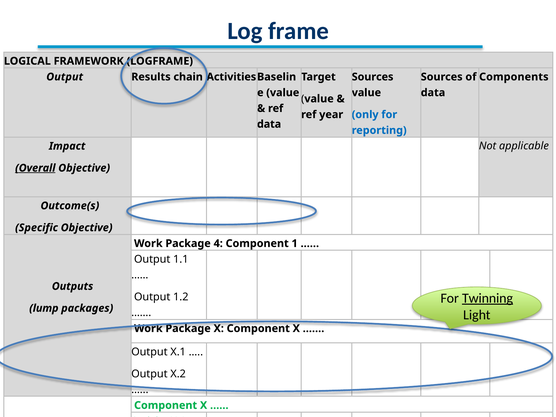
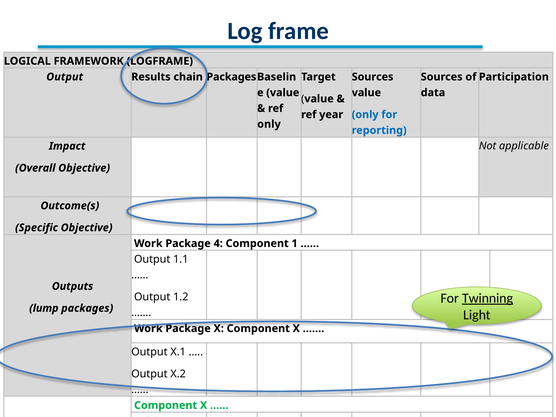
Activities: Activities -> Packages (231, 77)
Components: Components -> Participation (514, 77)
data: data -> only (269, 124)
Overall underline: present -> none (35, 168)
